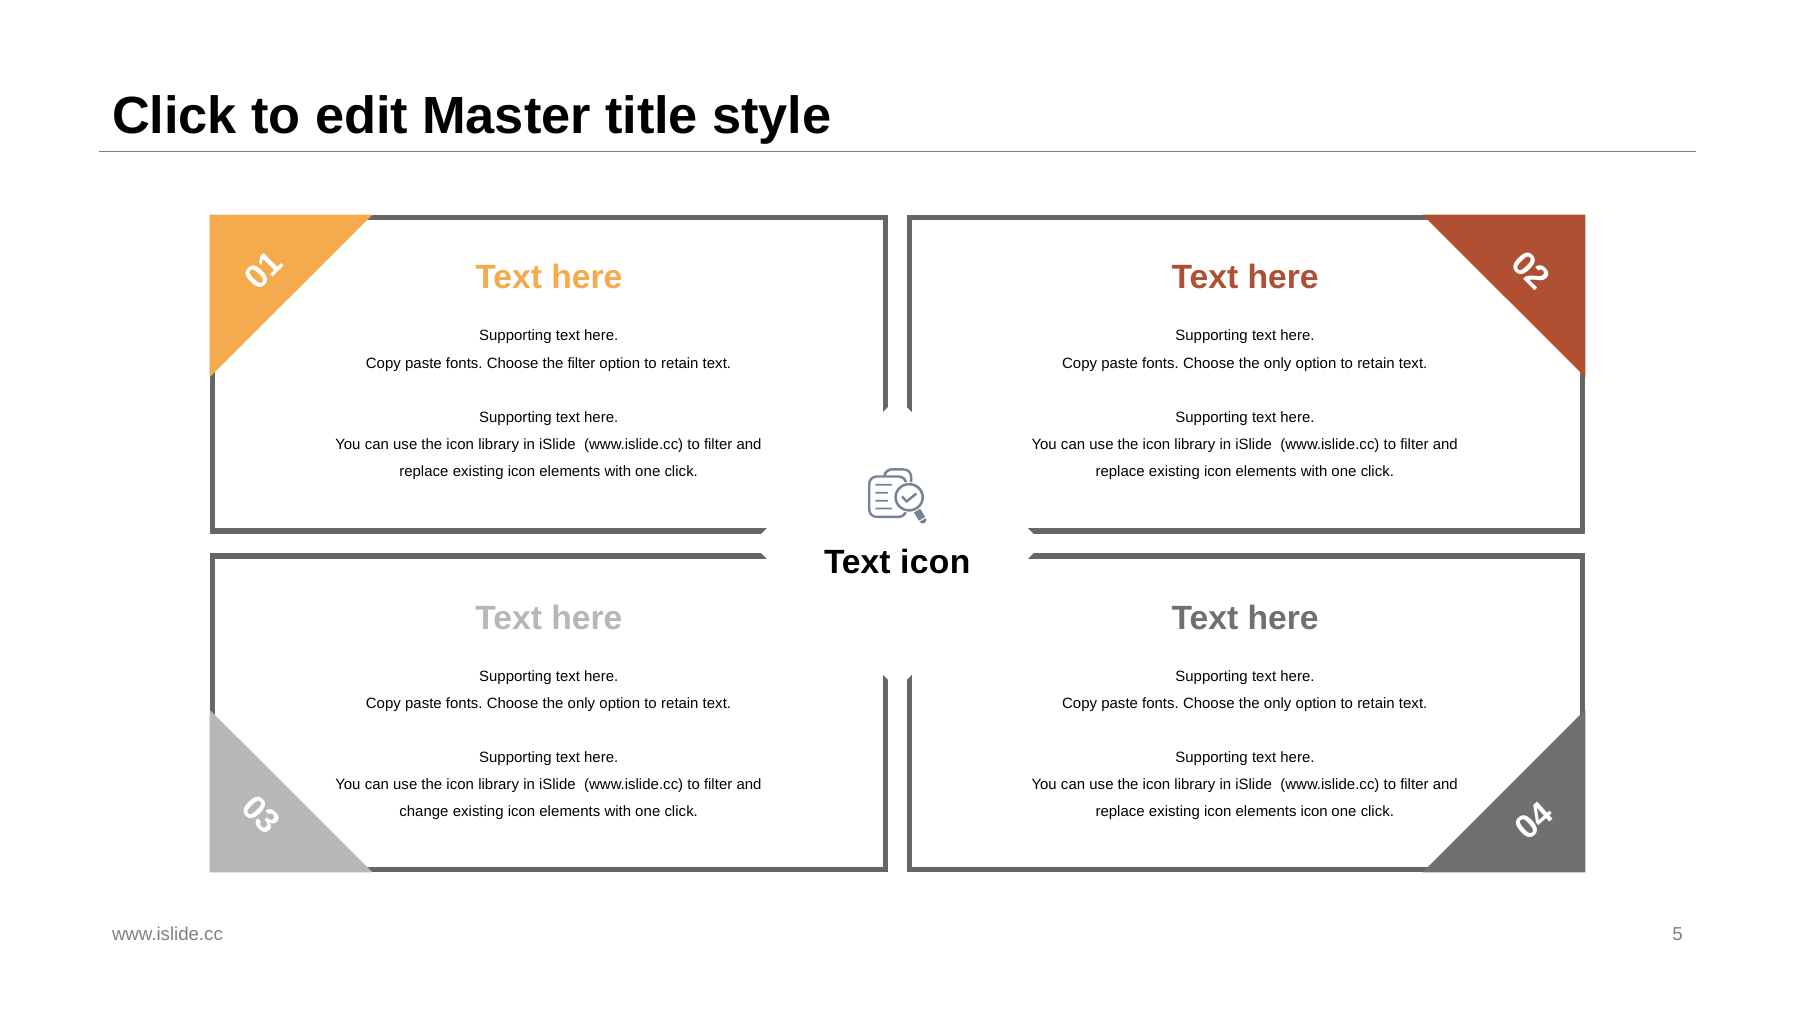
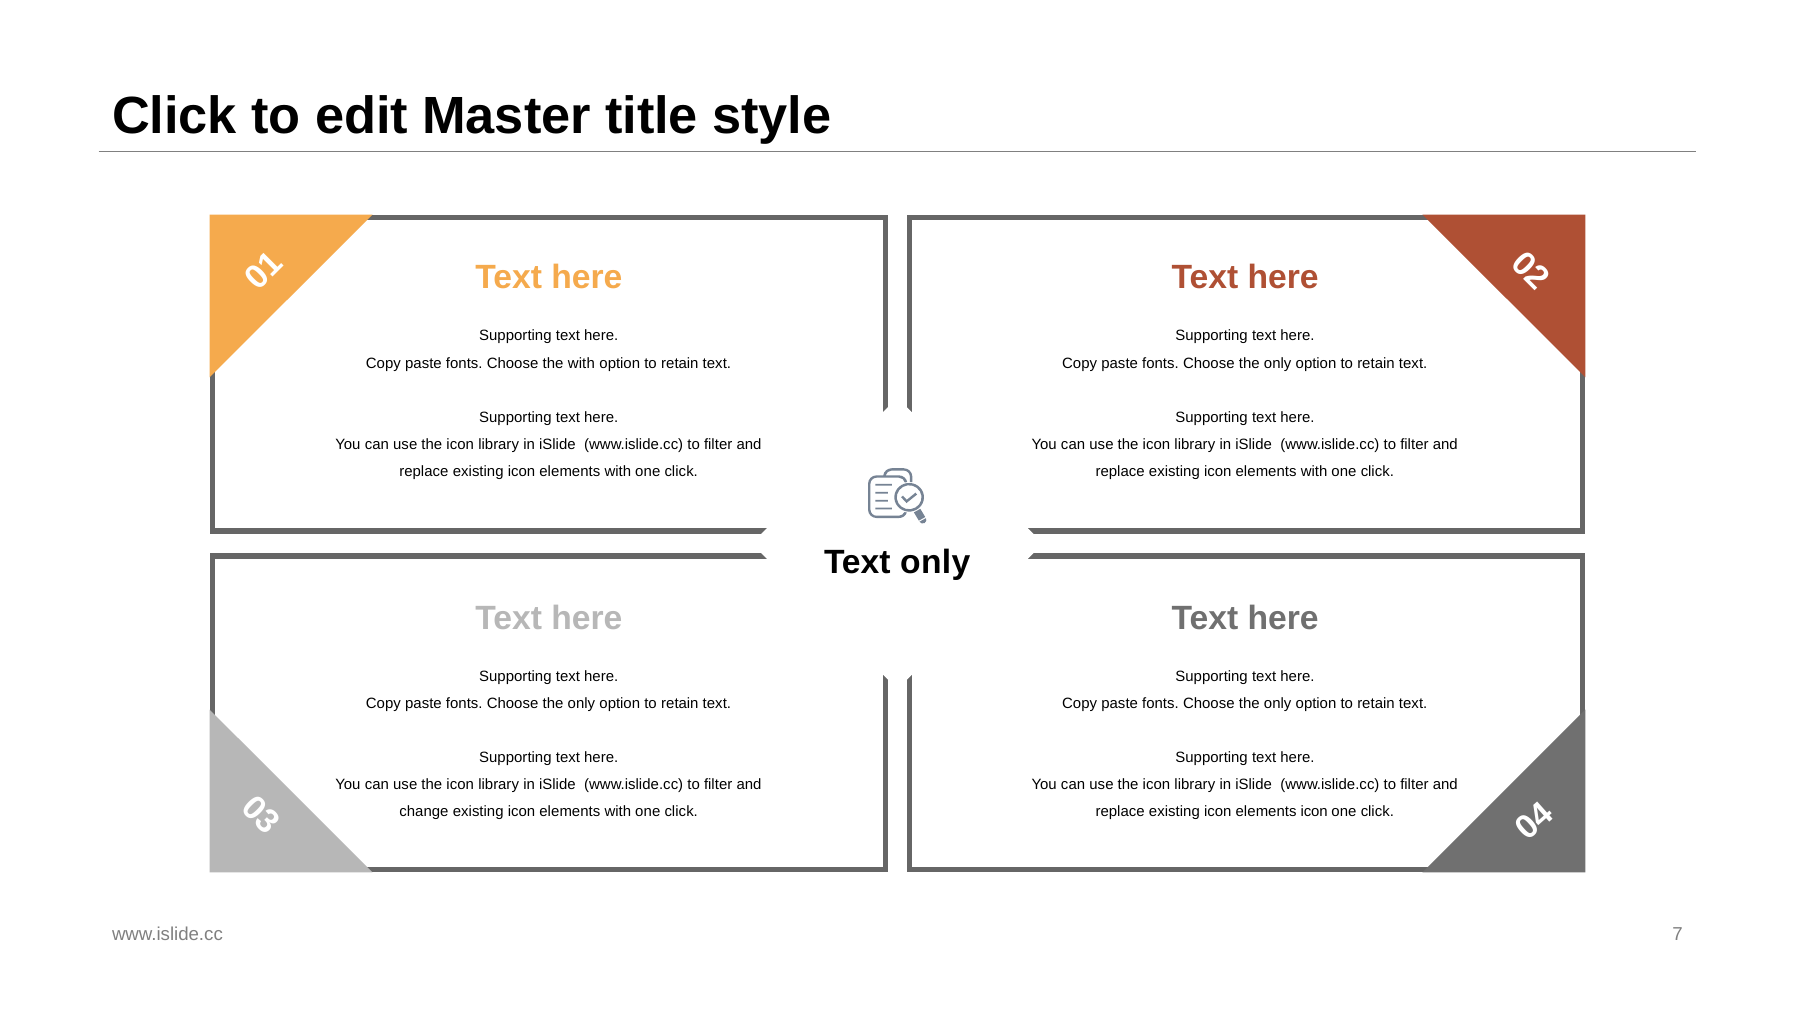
the filter: filter -> with (581, 363)
Text icon: icon -> only (935, 563)
5: 5 -> 7 (1678, 935)
